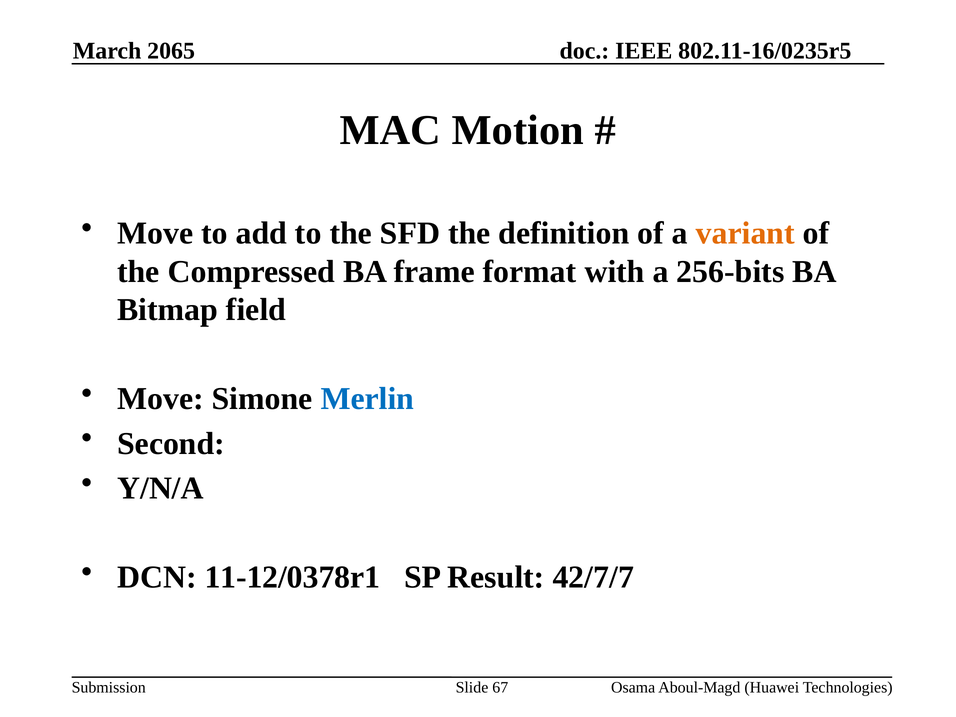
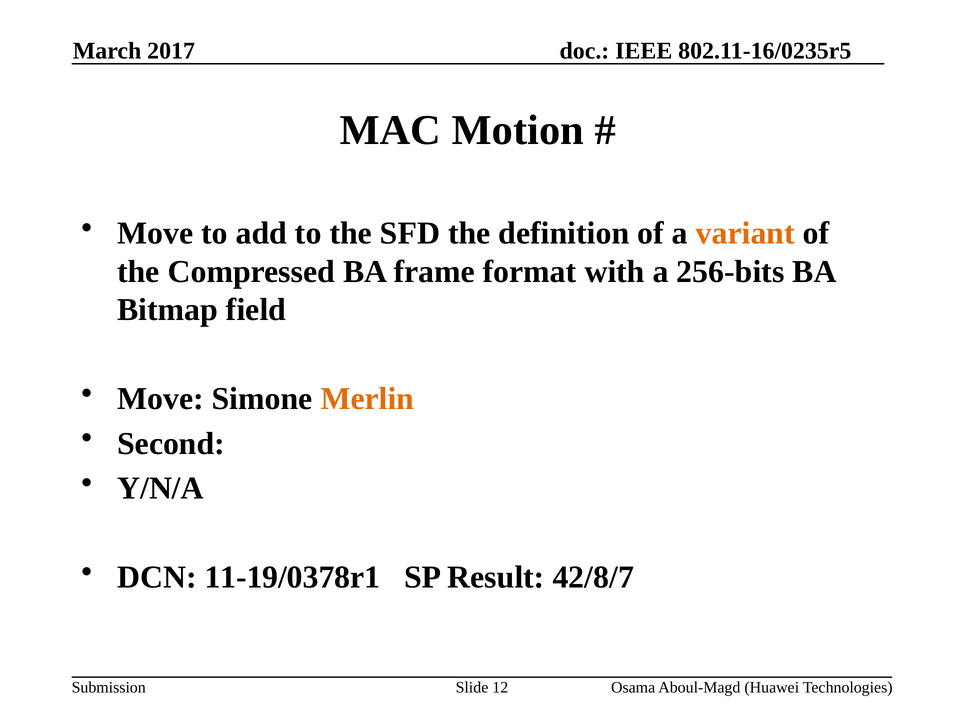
2065: 2065 -> 2017 (171, 51)
Merlin colour: blue -> orange (367, 399)
11-12/0378r1: 11-12/0378r1 -> 11-19/0378r1 (292, 577)
42/7/7: 42/7/7 -> 42/8/7 (593, 577)
67: 67 -> 12 (500, 688)
